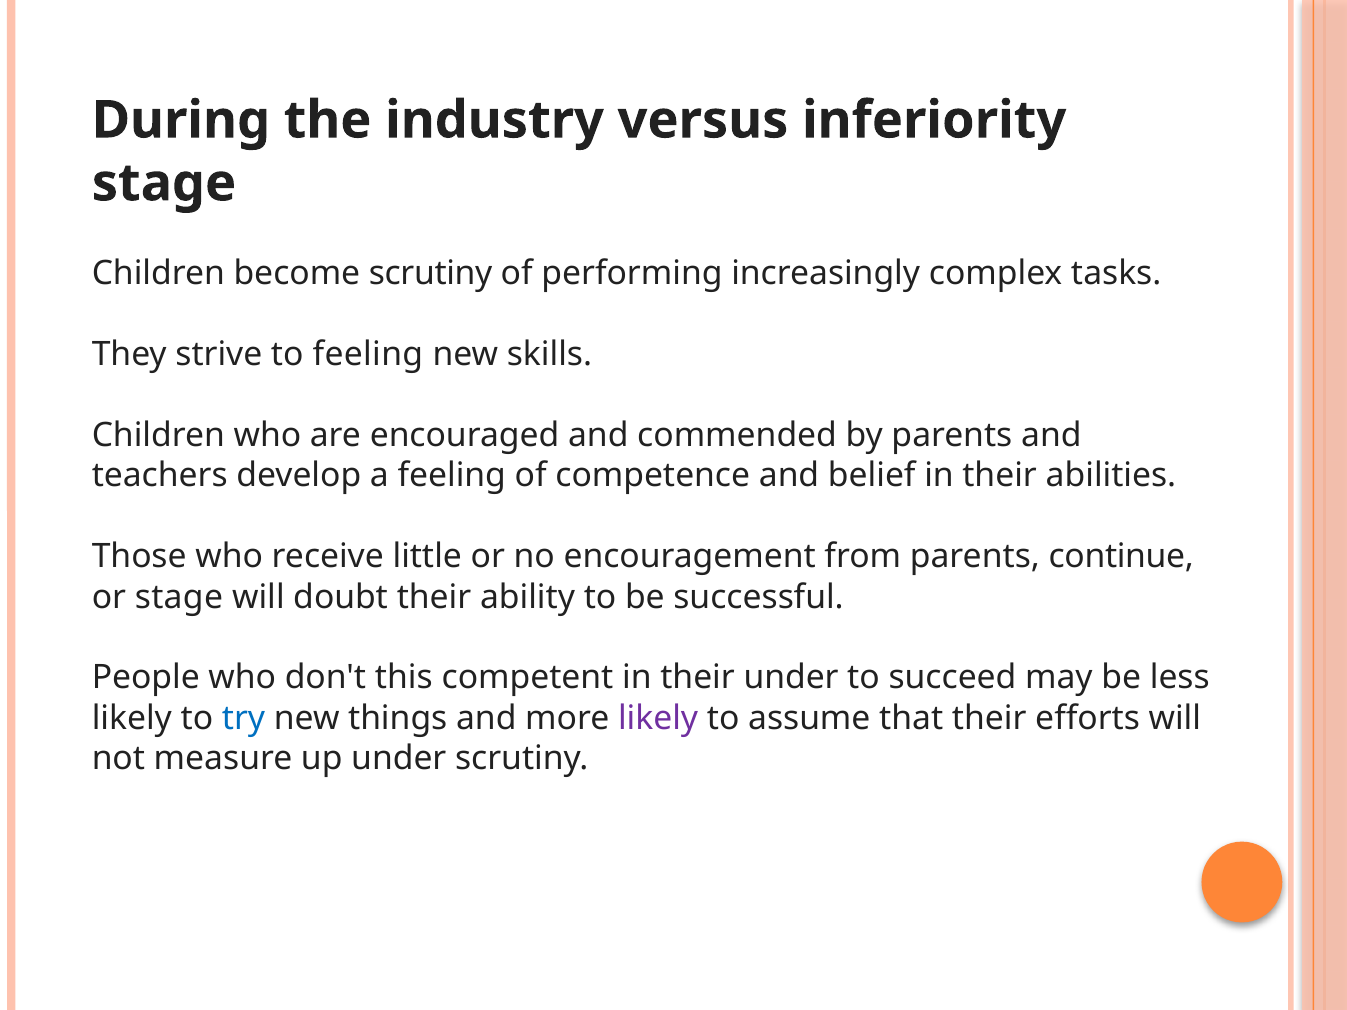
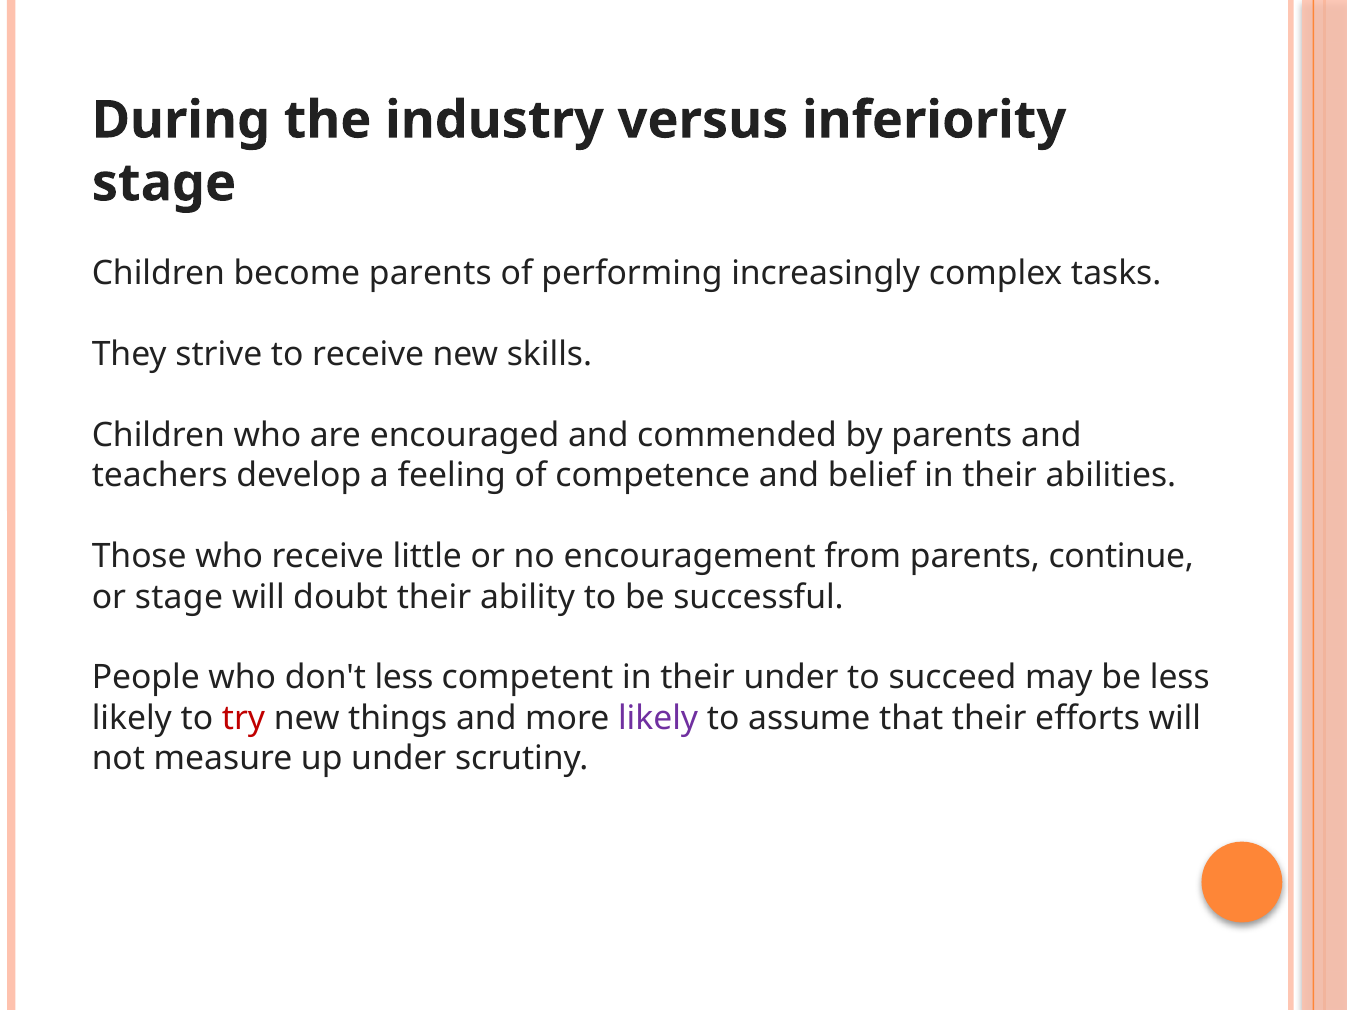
become scrutiny: scrutiny -> parents (430, 274)
to feeling: feeling -> receive (368, 355)
don't this: this -> less (404, 678)
try colour: blue -> red (244, 718)
